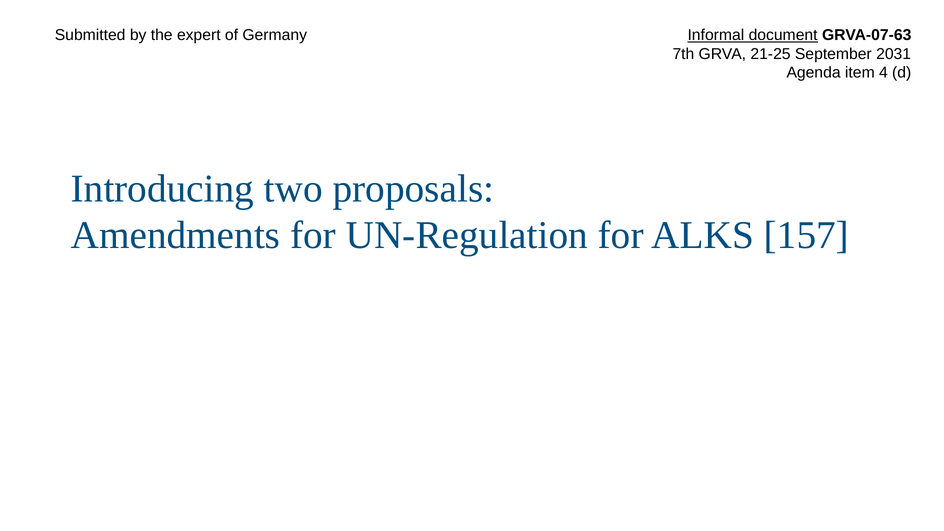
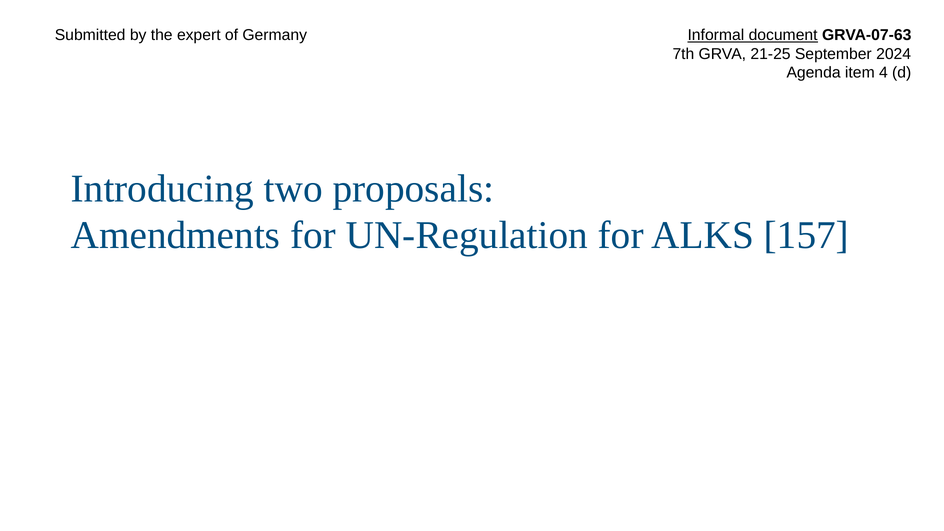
2031: 2031 -> 2024 (894, 54)
